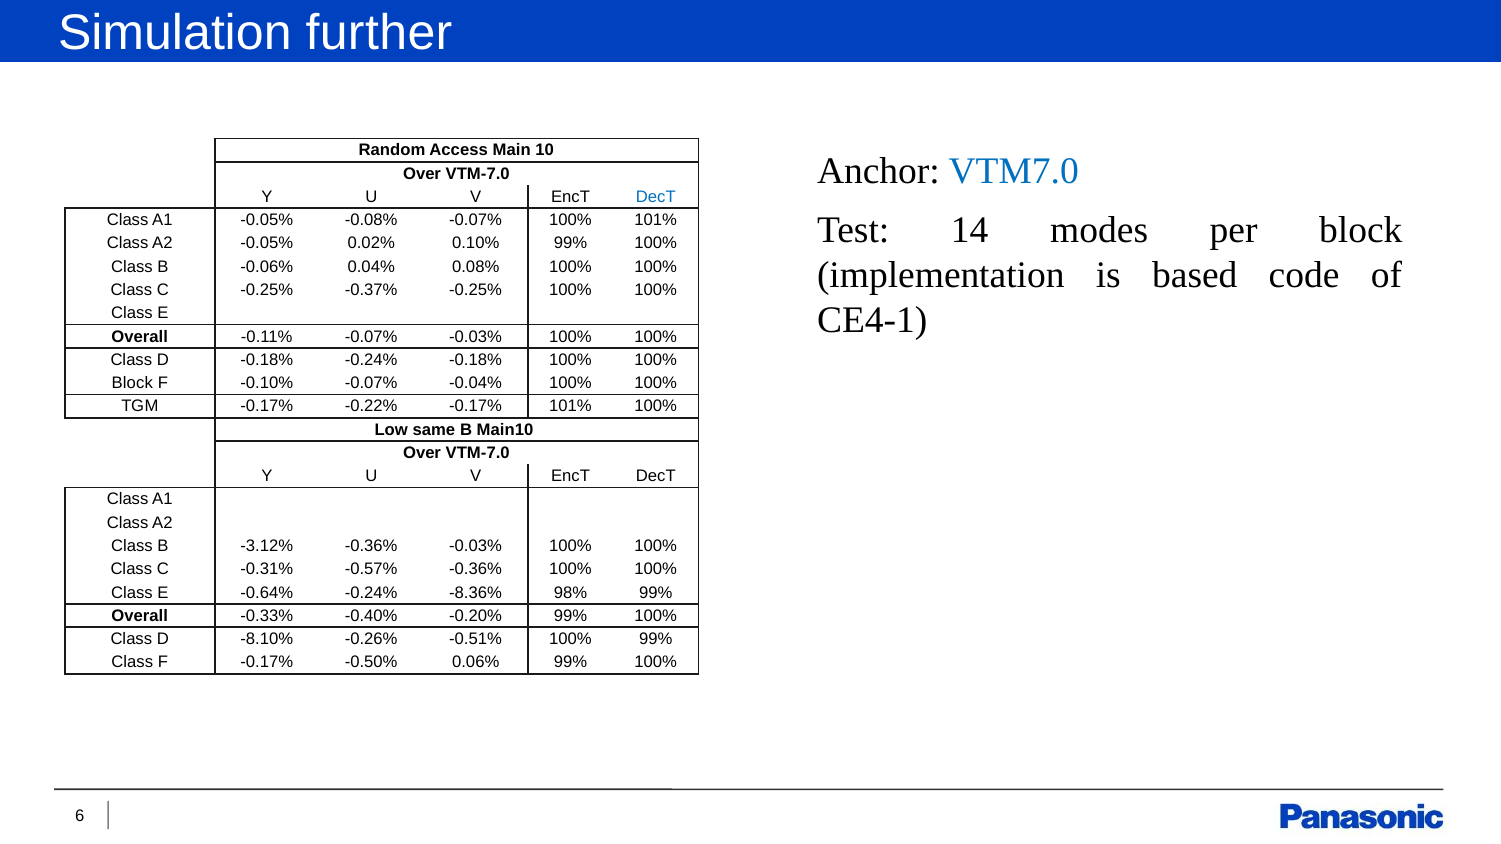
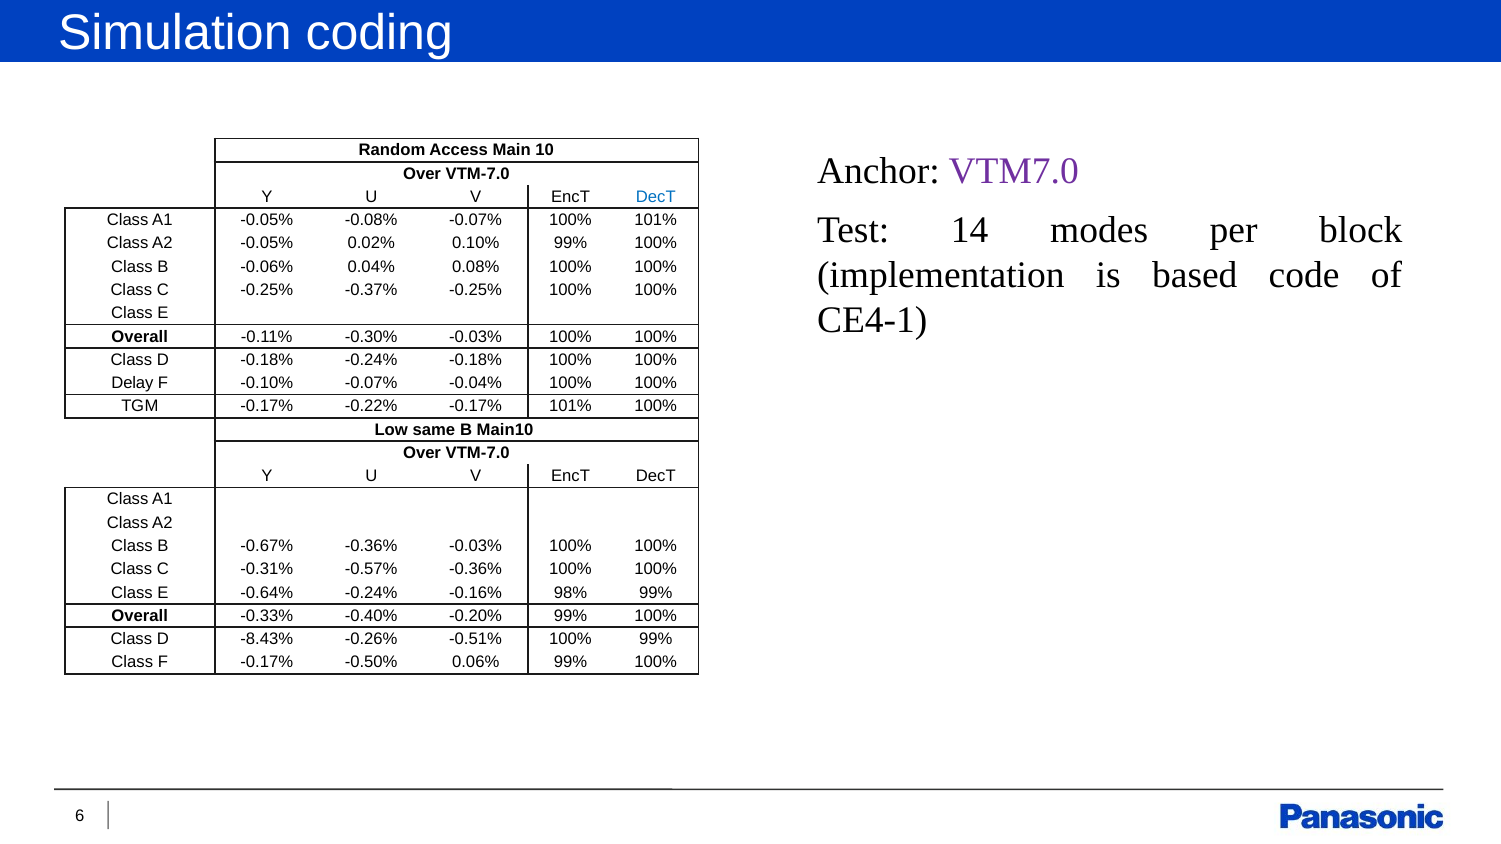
further: further -> coding (379, 33)
VTM7.0 colour: blue -> purple (1014, 171)
-0.11% -0.07%: -0.07% -> -0.30% (371, 337)
Block: Block -> Delay (132, 383)
-3.12%: -3.12% -> -0.67% (267, 546)
-8.36%: -8.36% -> -0.16% (476, 593)
-8.10%: -8.10% -> -8.43% (267, 639)
